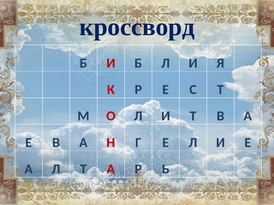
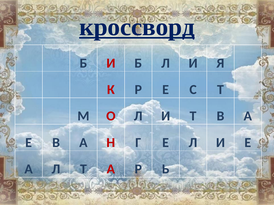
кроссворд underline: none -> present (137, 27)
